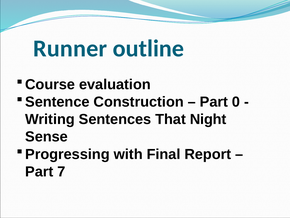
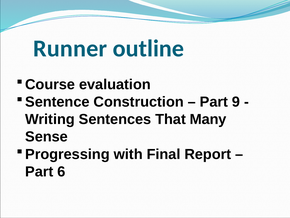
0: 0 -> 9 (236, 102)
Night: Night -> Many (208, 119)
7: 7 -> 6 (61, 171)
